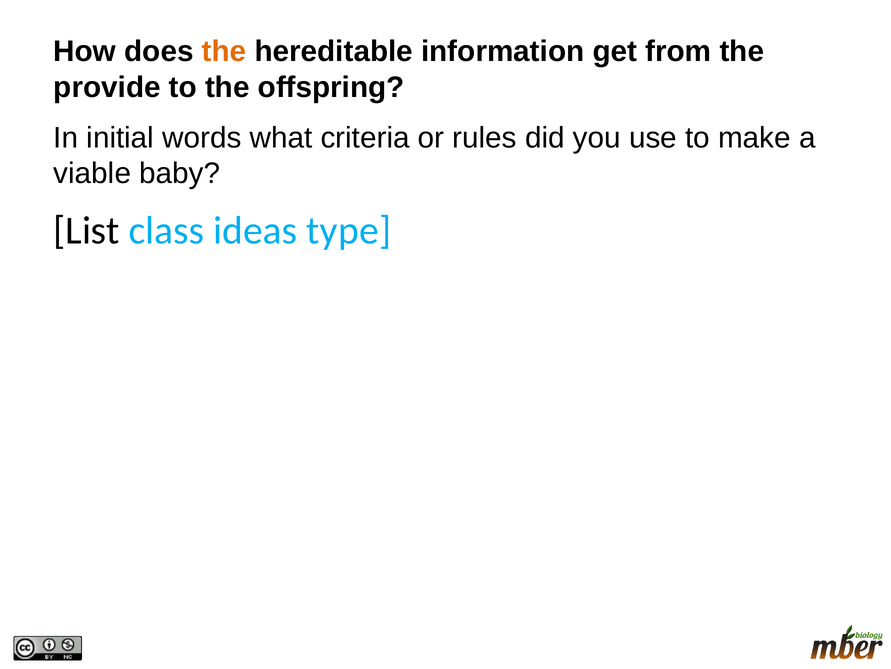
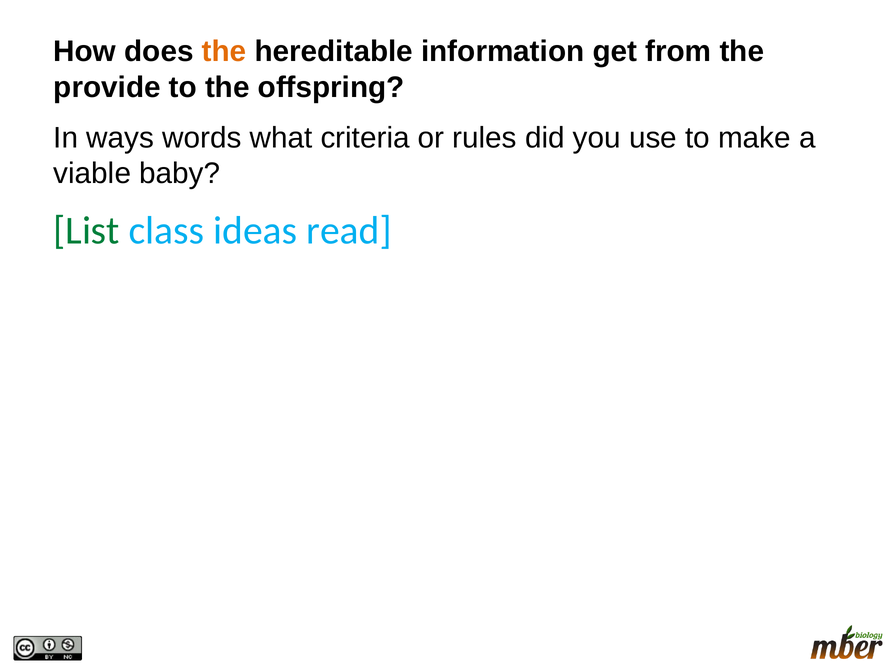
initial: initial -> ways (120, 138)
List colour: black -> green (87, 230)
type: type -> read (349, 230)
